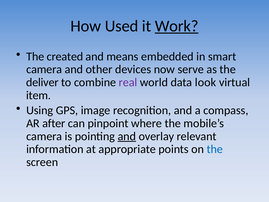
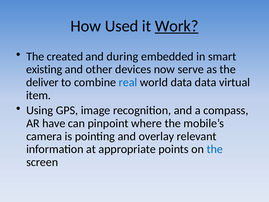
means: means -> during (122, 56)
camera: camera -> existing (44, 69)
real colour: purple -> blue (128, 82)
data look: look -> data (206, 82)
after: after -> have (54, 123)
and underline: present -> none (127, 136)
